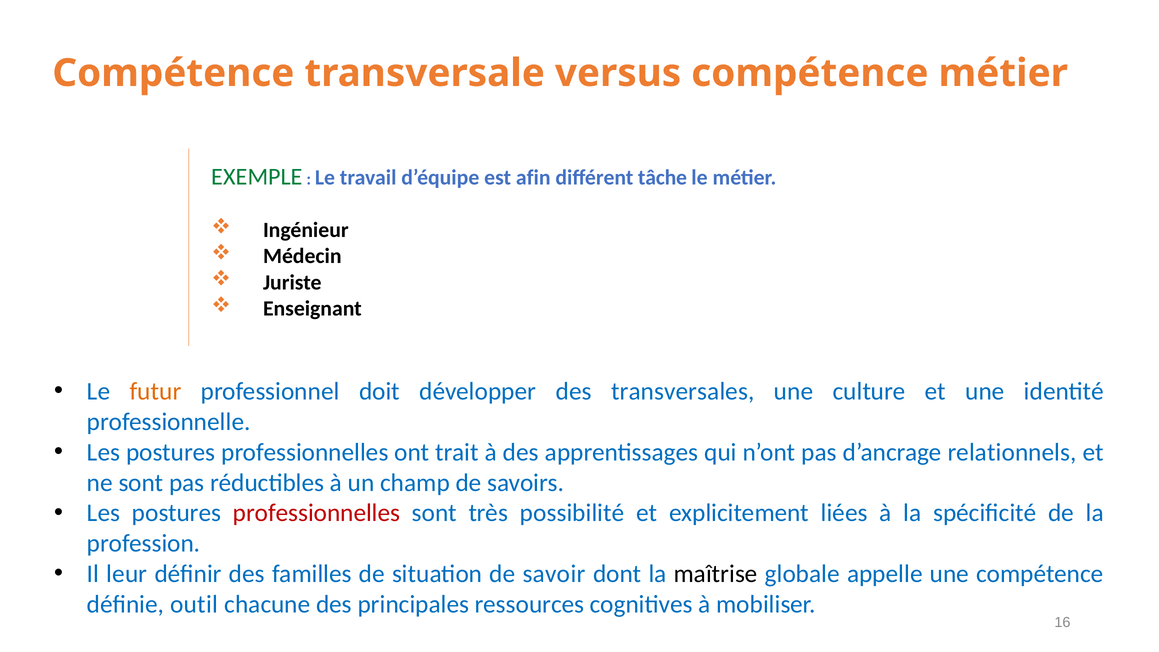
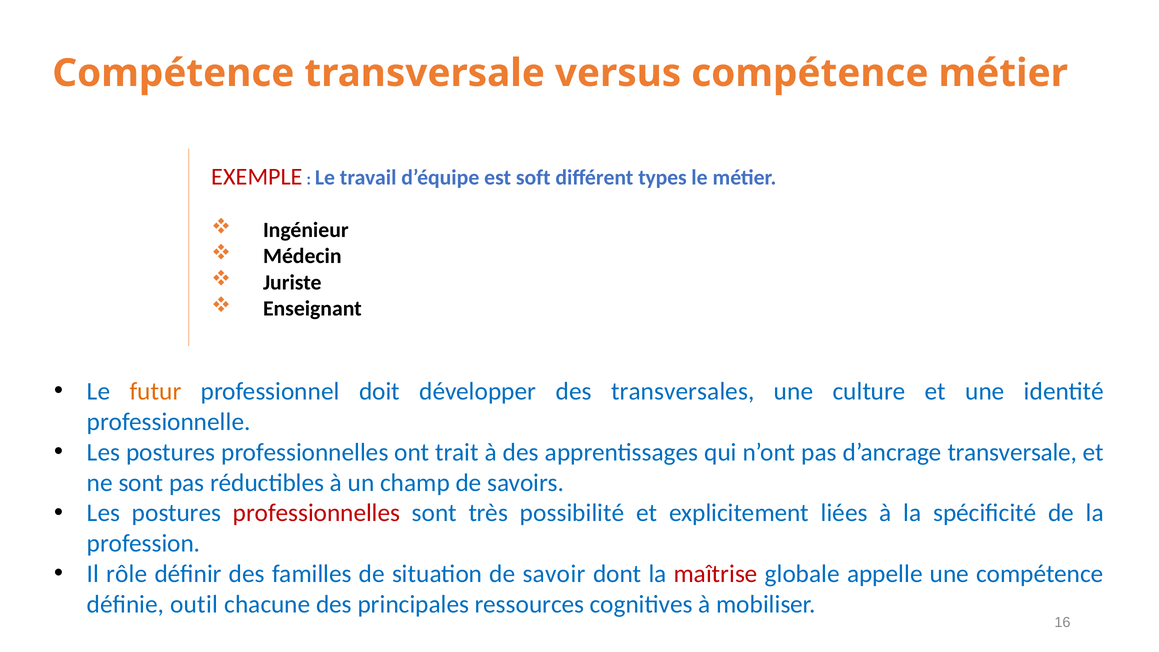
EXEMPLE colour: green -> red (257, 177)
afin: afin -> soft (533, 178)
tâche: tâche -> types (662, 178)
d’ancrage relationnels: relationnels -> transversale (1012, 452)
leur: leur -> rôle (127, 574)
maîtrise colour: black -> red (716, 574)
